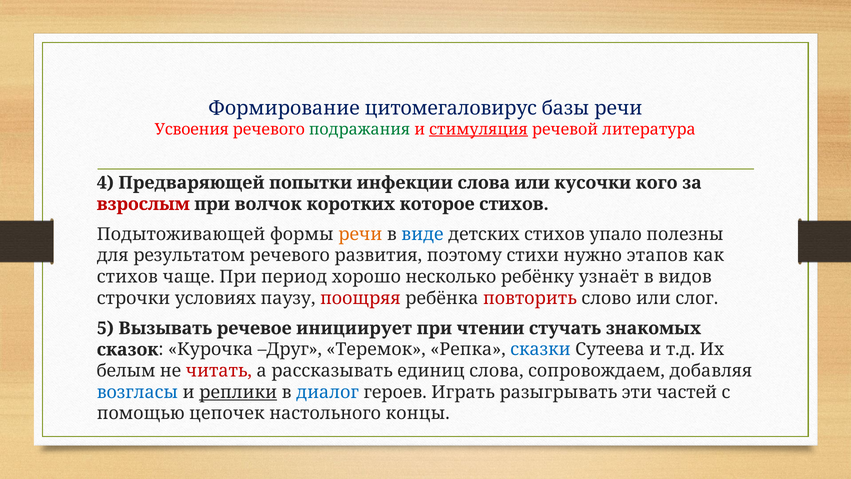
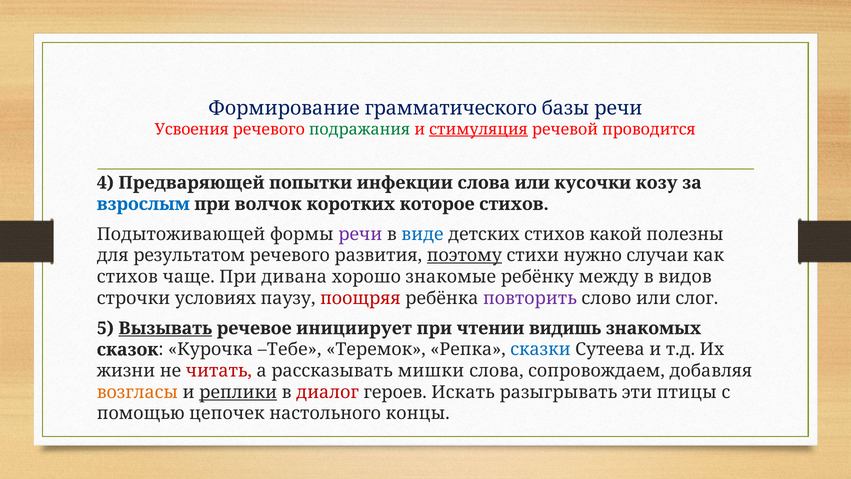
цитомегаловирус: цитомегаловирус -> грамматического (451, 108)
литература: литература -> проводится (649, 129)
кого: кого -> козу (657, 183)
взрослым colour: red -> blue (143, 204)
речи colour: orange -> purple (360, 234)
упало: упало -> какой (616, 234)
поэтому underline: none -> present (464, 255)
этапов: этапов -> случаи (658, 255)
период: период -> дивана (294, 277)
несколько: несколько -> знакомые (451, 277)
узнаёт: узнаёт -> между (609, 277)
повторить colour: red -> purple (530, 298)
Вызывать underline: none -> present (165, 328)
стучать: стучать -> видишь (565, 328)
Друг: Друг -> Тебе (290, 349)
белым: белым -> жизни (126, 371)
единиц: единиц -> мишки (431, 371)
возгласы colour: blue -> orange (137, 392)
диалог colour: blue -> red (328, 392)
Играть: Играть -> Искать (463, 392)
частей: частей -> птицы (687, 392)
